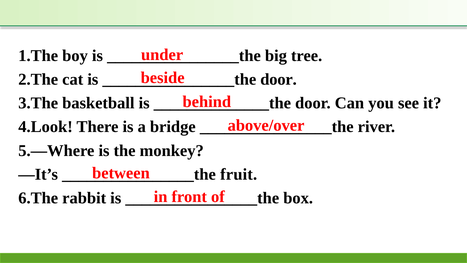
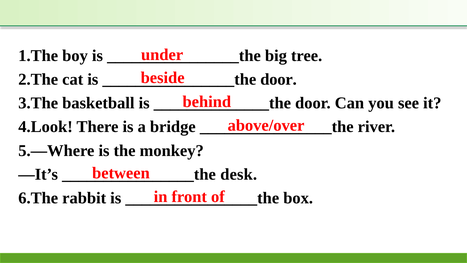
fruit: fruit -> desk (239, 174)
